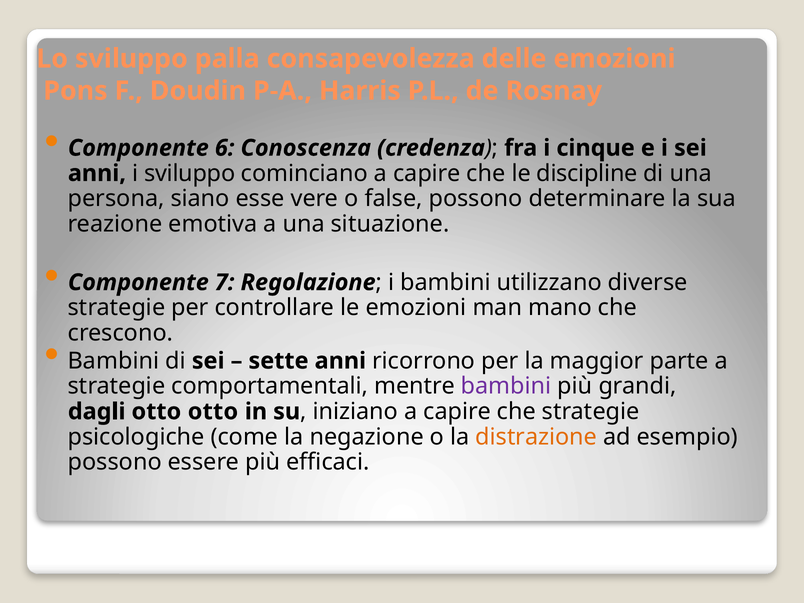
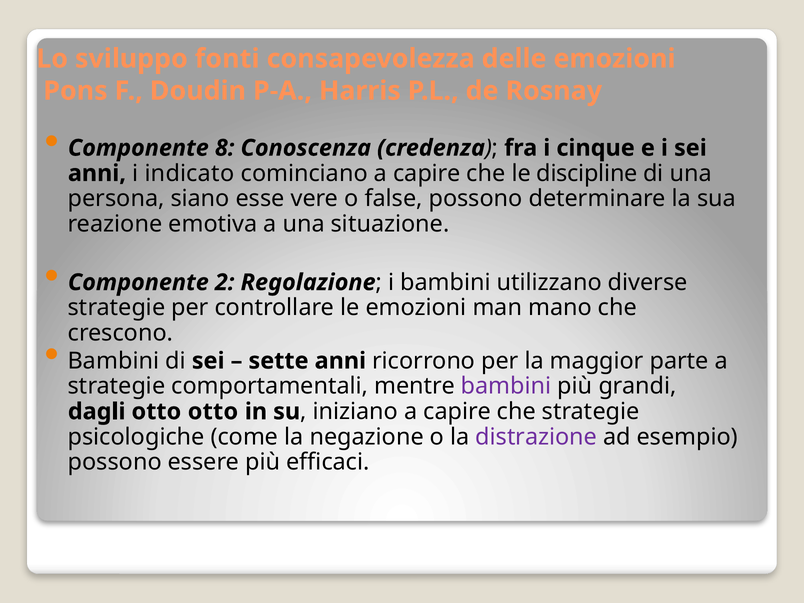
palla: palla -> fonti (227, 59)
6: 6 -> 8 (225, 148)
i sviluppo: sviluppo -> indicato (189, 173)
7: 7 -> 2 (225, 282)
distrazione colour: orange -> purple (536, 437)
